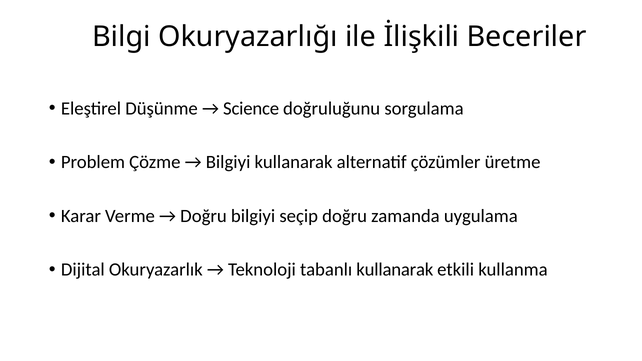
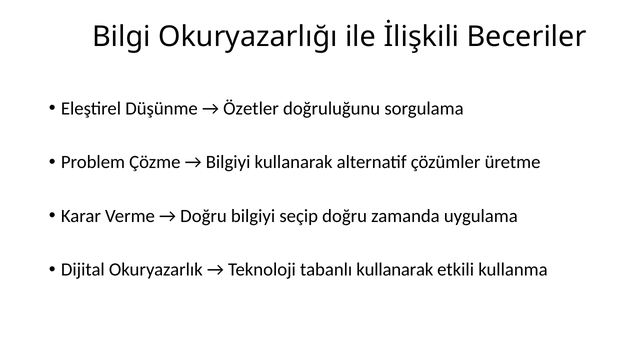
Science: Science -> Özetler (251, 109)
